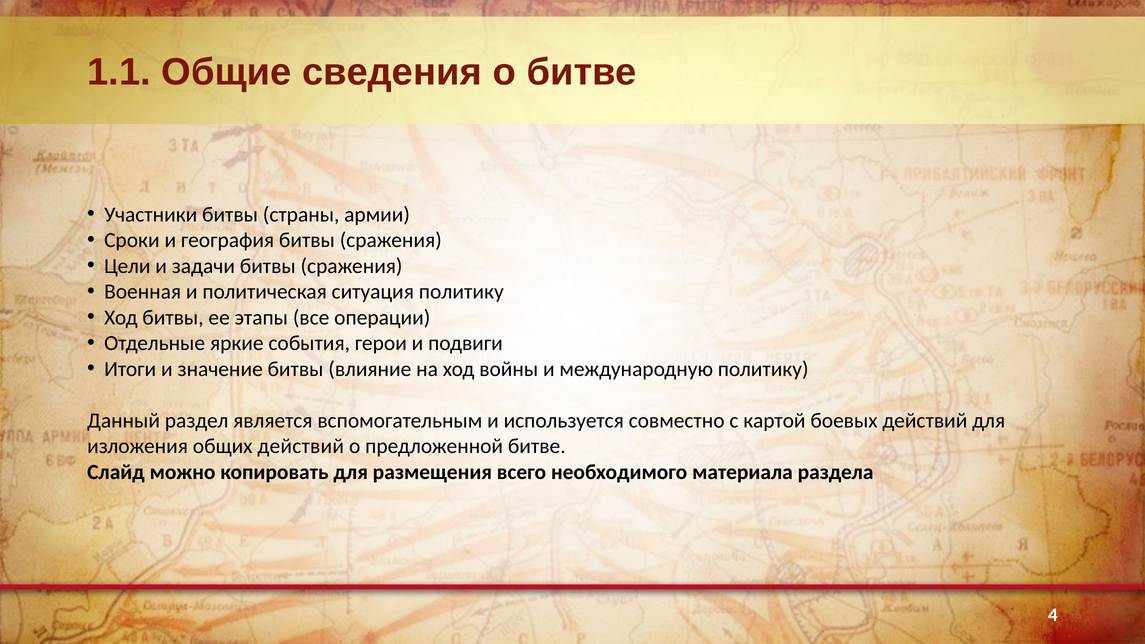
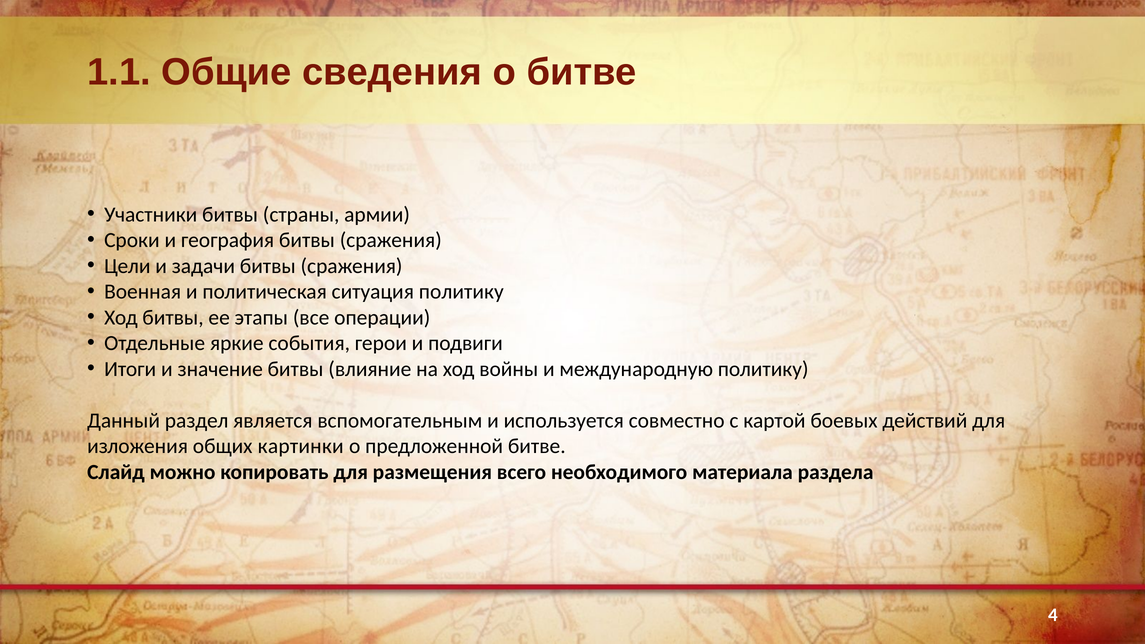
общих действий: действий -> картинки (301, 446)
